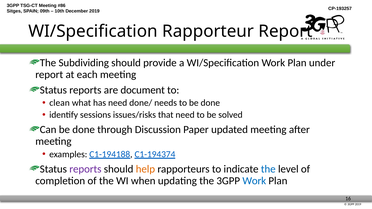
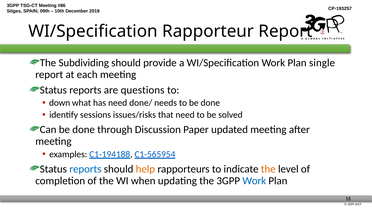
under: under -> single (322, 63)
document: document -> questions (143, 90)
clean: clean -> down (60, 103)
C1-194374: C1-194374 -> C1-565954 (155, 154)
reports colour: purple -> blue (85, 169)
the colour: blue -> orange (268, 169)
